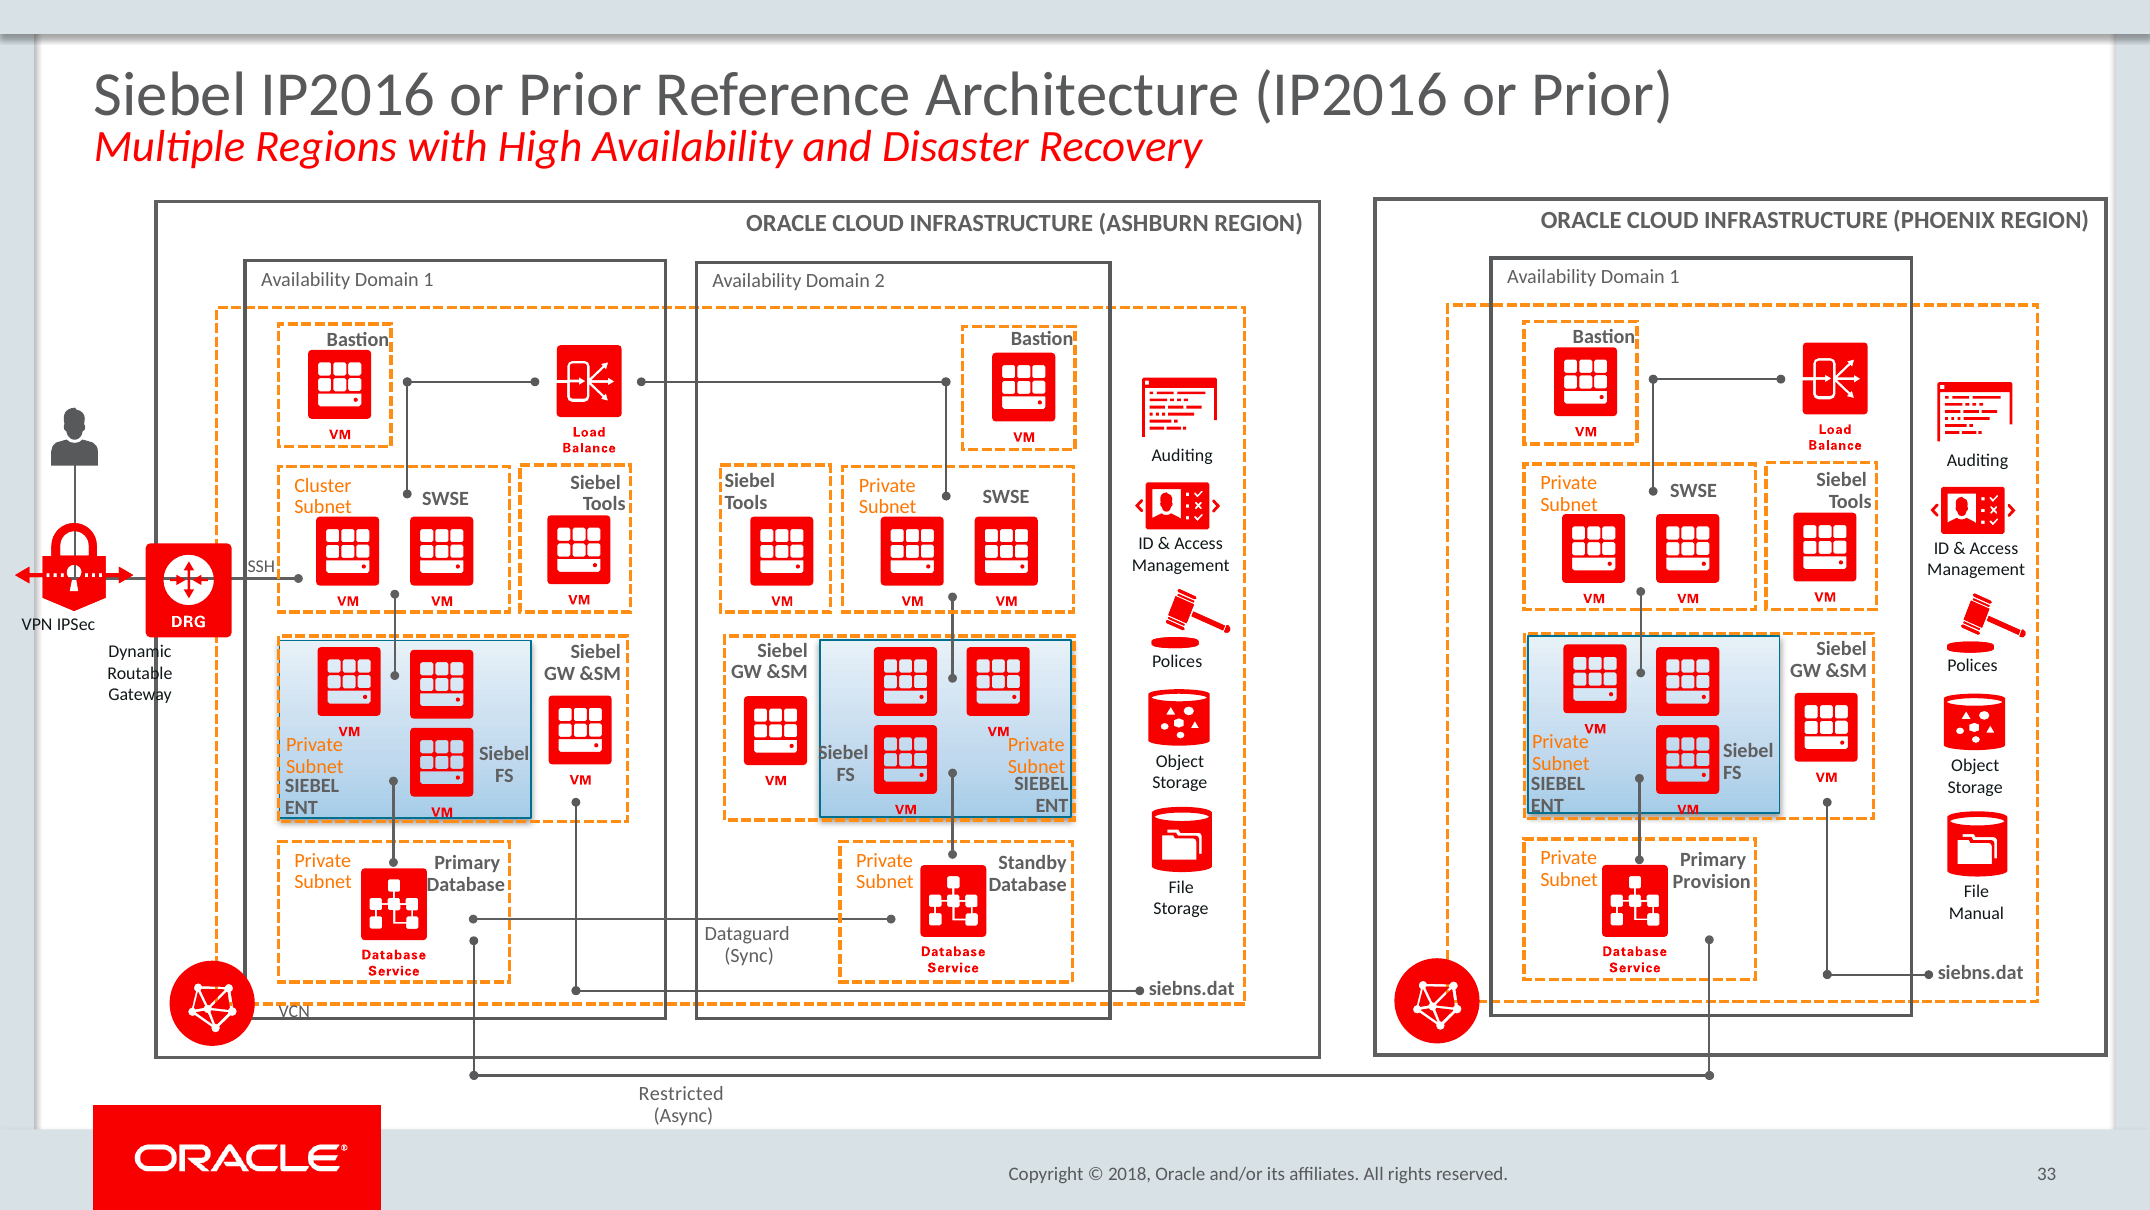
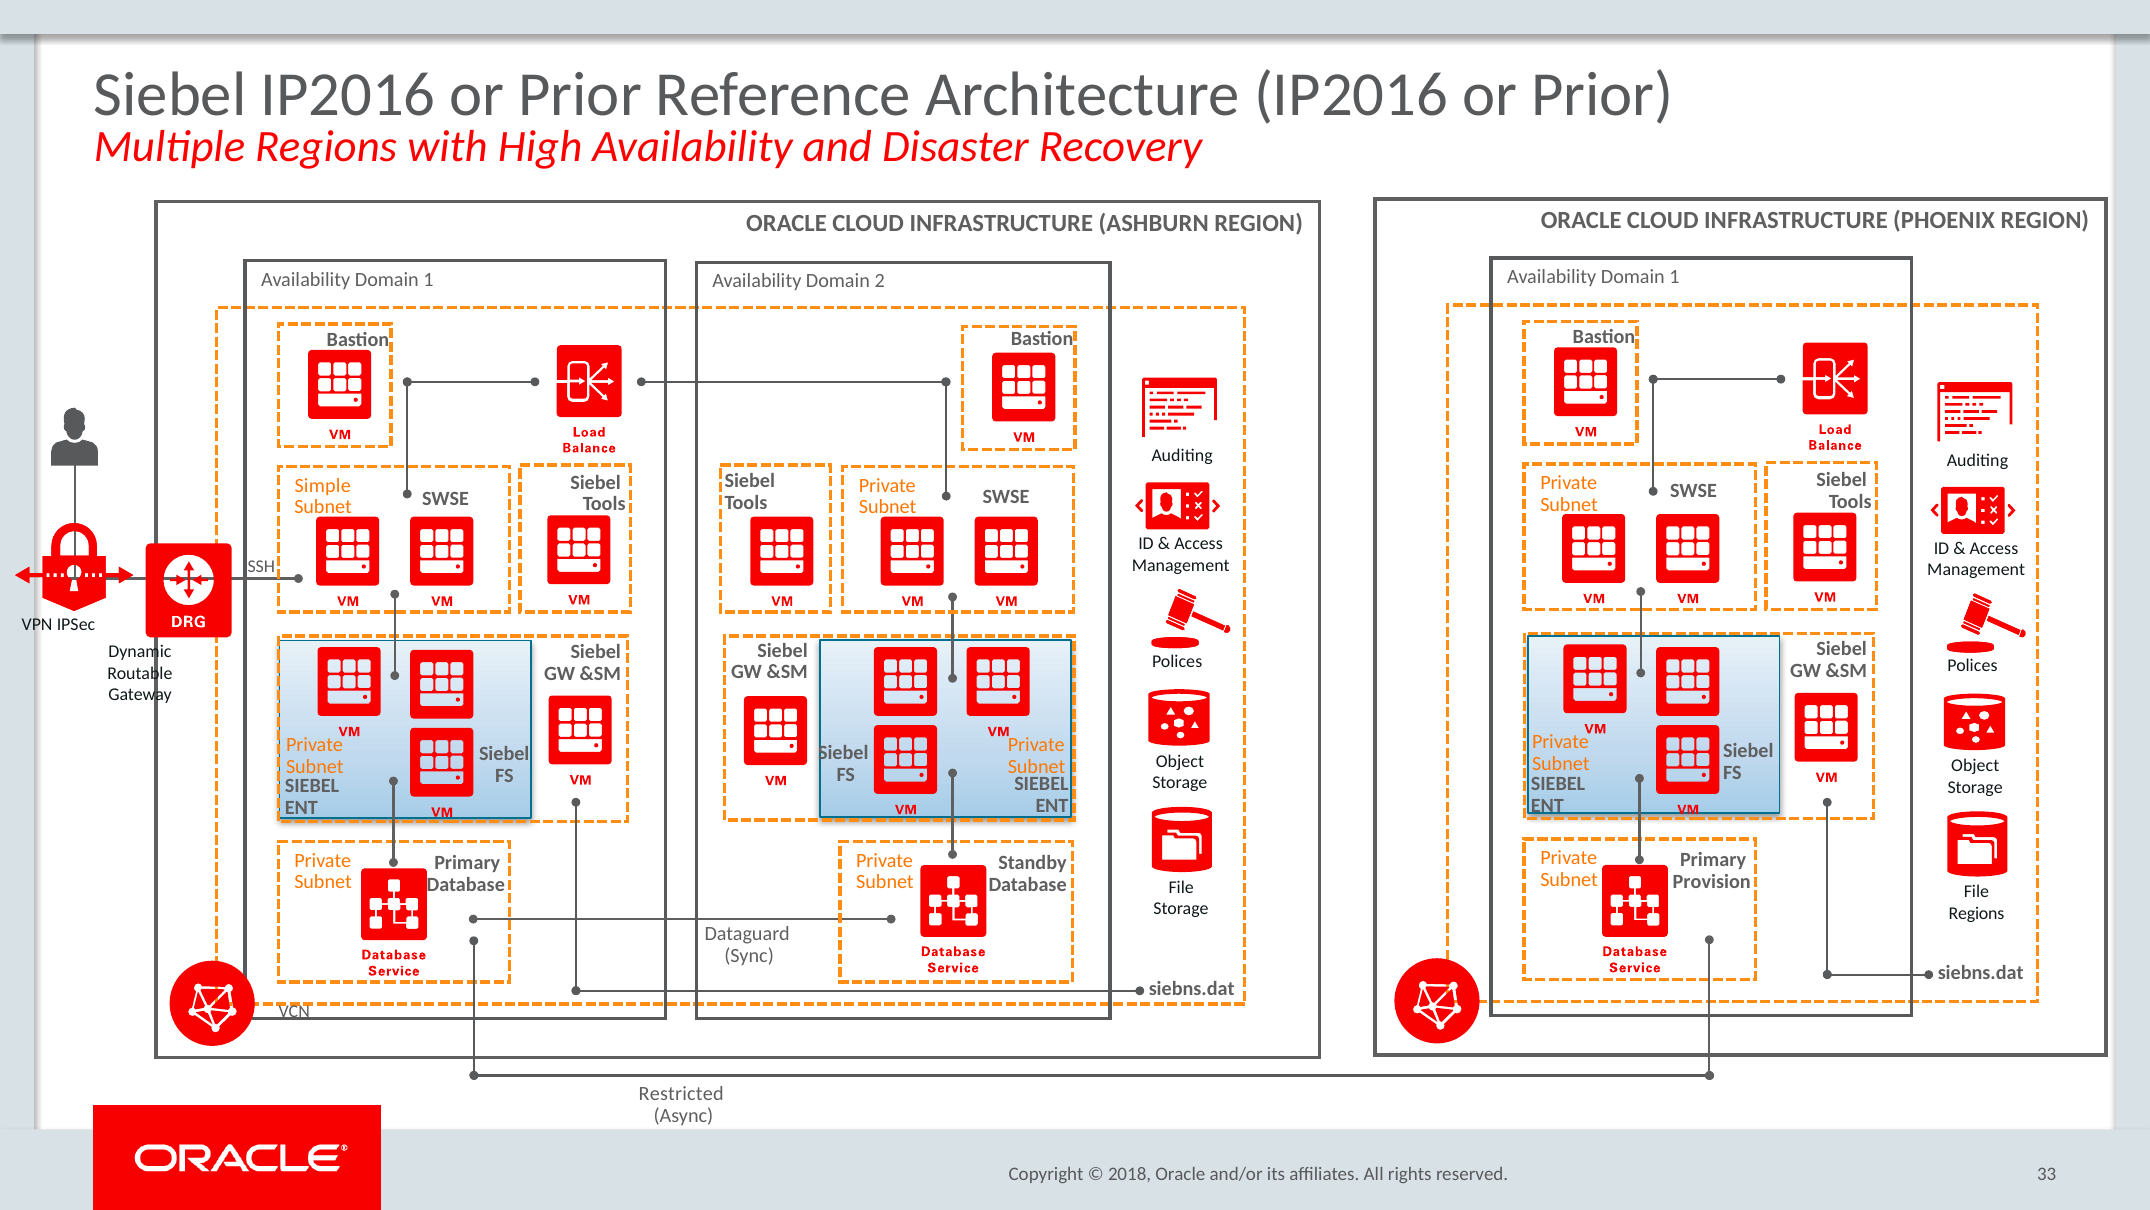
Cluster: Cluster -> Simple (323, 485)
Manual: Manual -> Regions (1976, 913)
